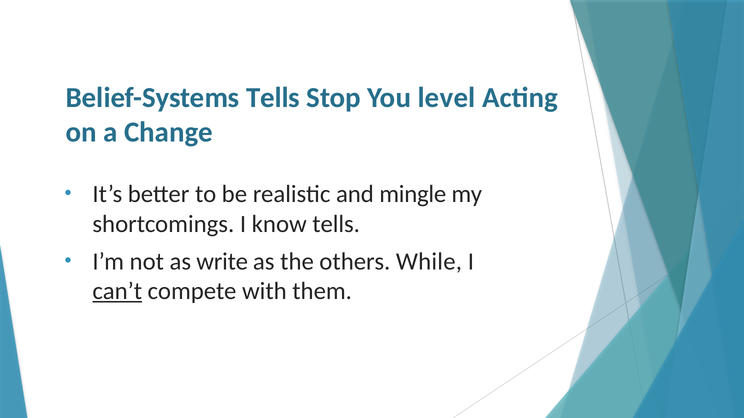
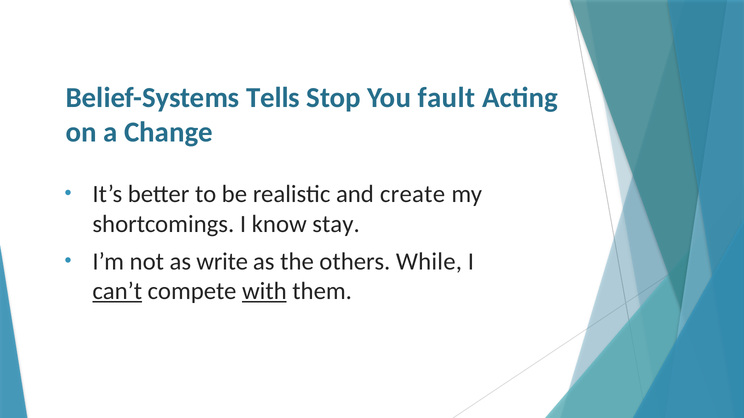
level: level -> fault (446, 98)
mingle: mingle -> create (413, 194)
know tells: tells -> stay (336, 224)
with underline: none -> present (264, 291)
